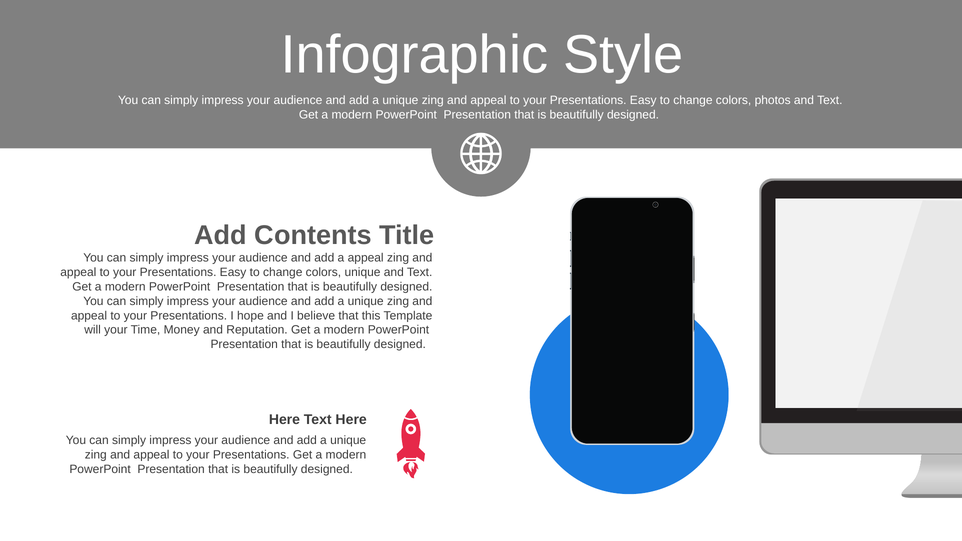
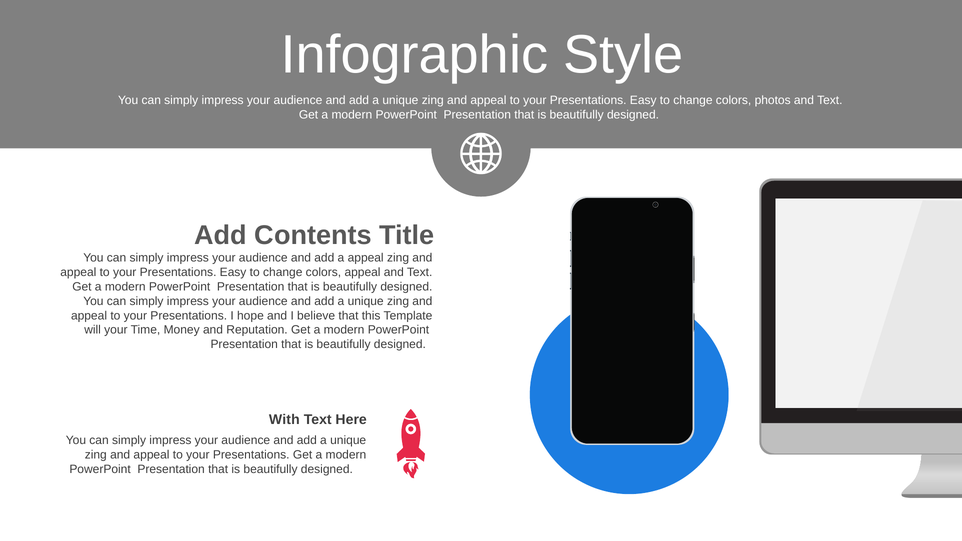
colors unique: unique -> appeal (363, 272)
Here: Here -> With (284, 420)
